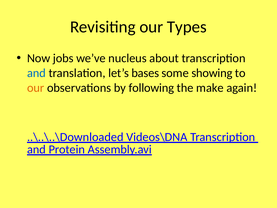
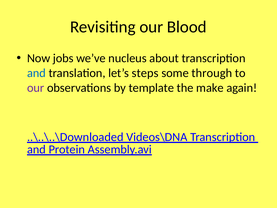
Types: Types -> Blood (187, 27)
bases: bases -> steps (145, 73)
showing: showing -> through (212, 73)
our colour: orange -> purple (36, 88)
following: following -> template (151, 88)
